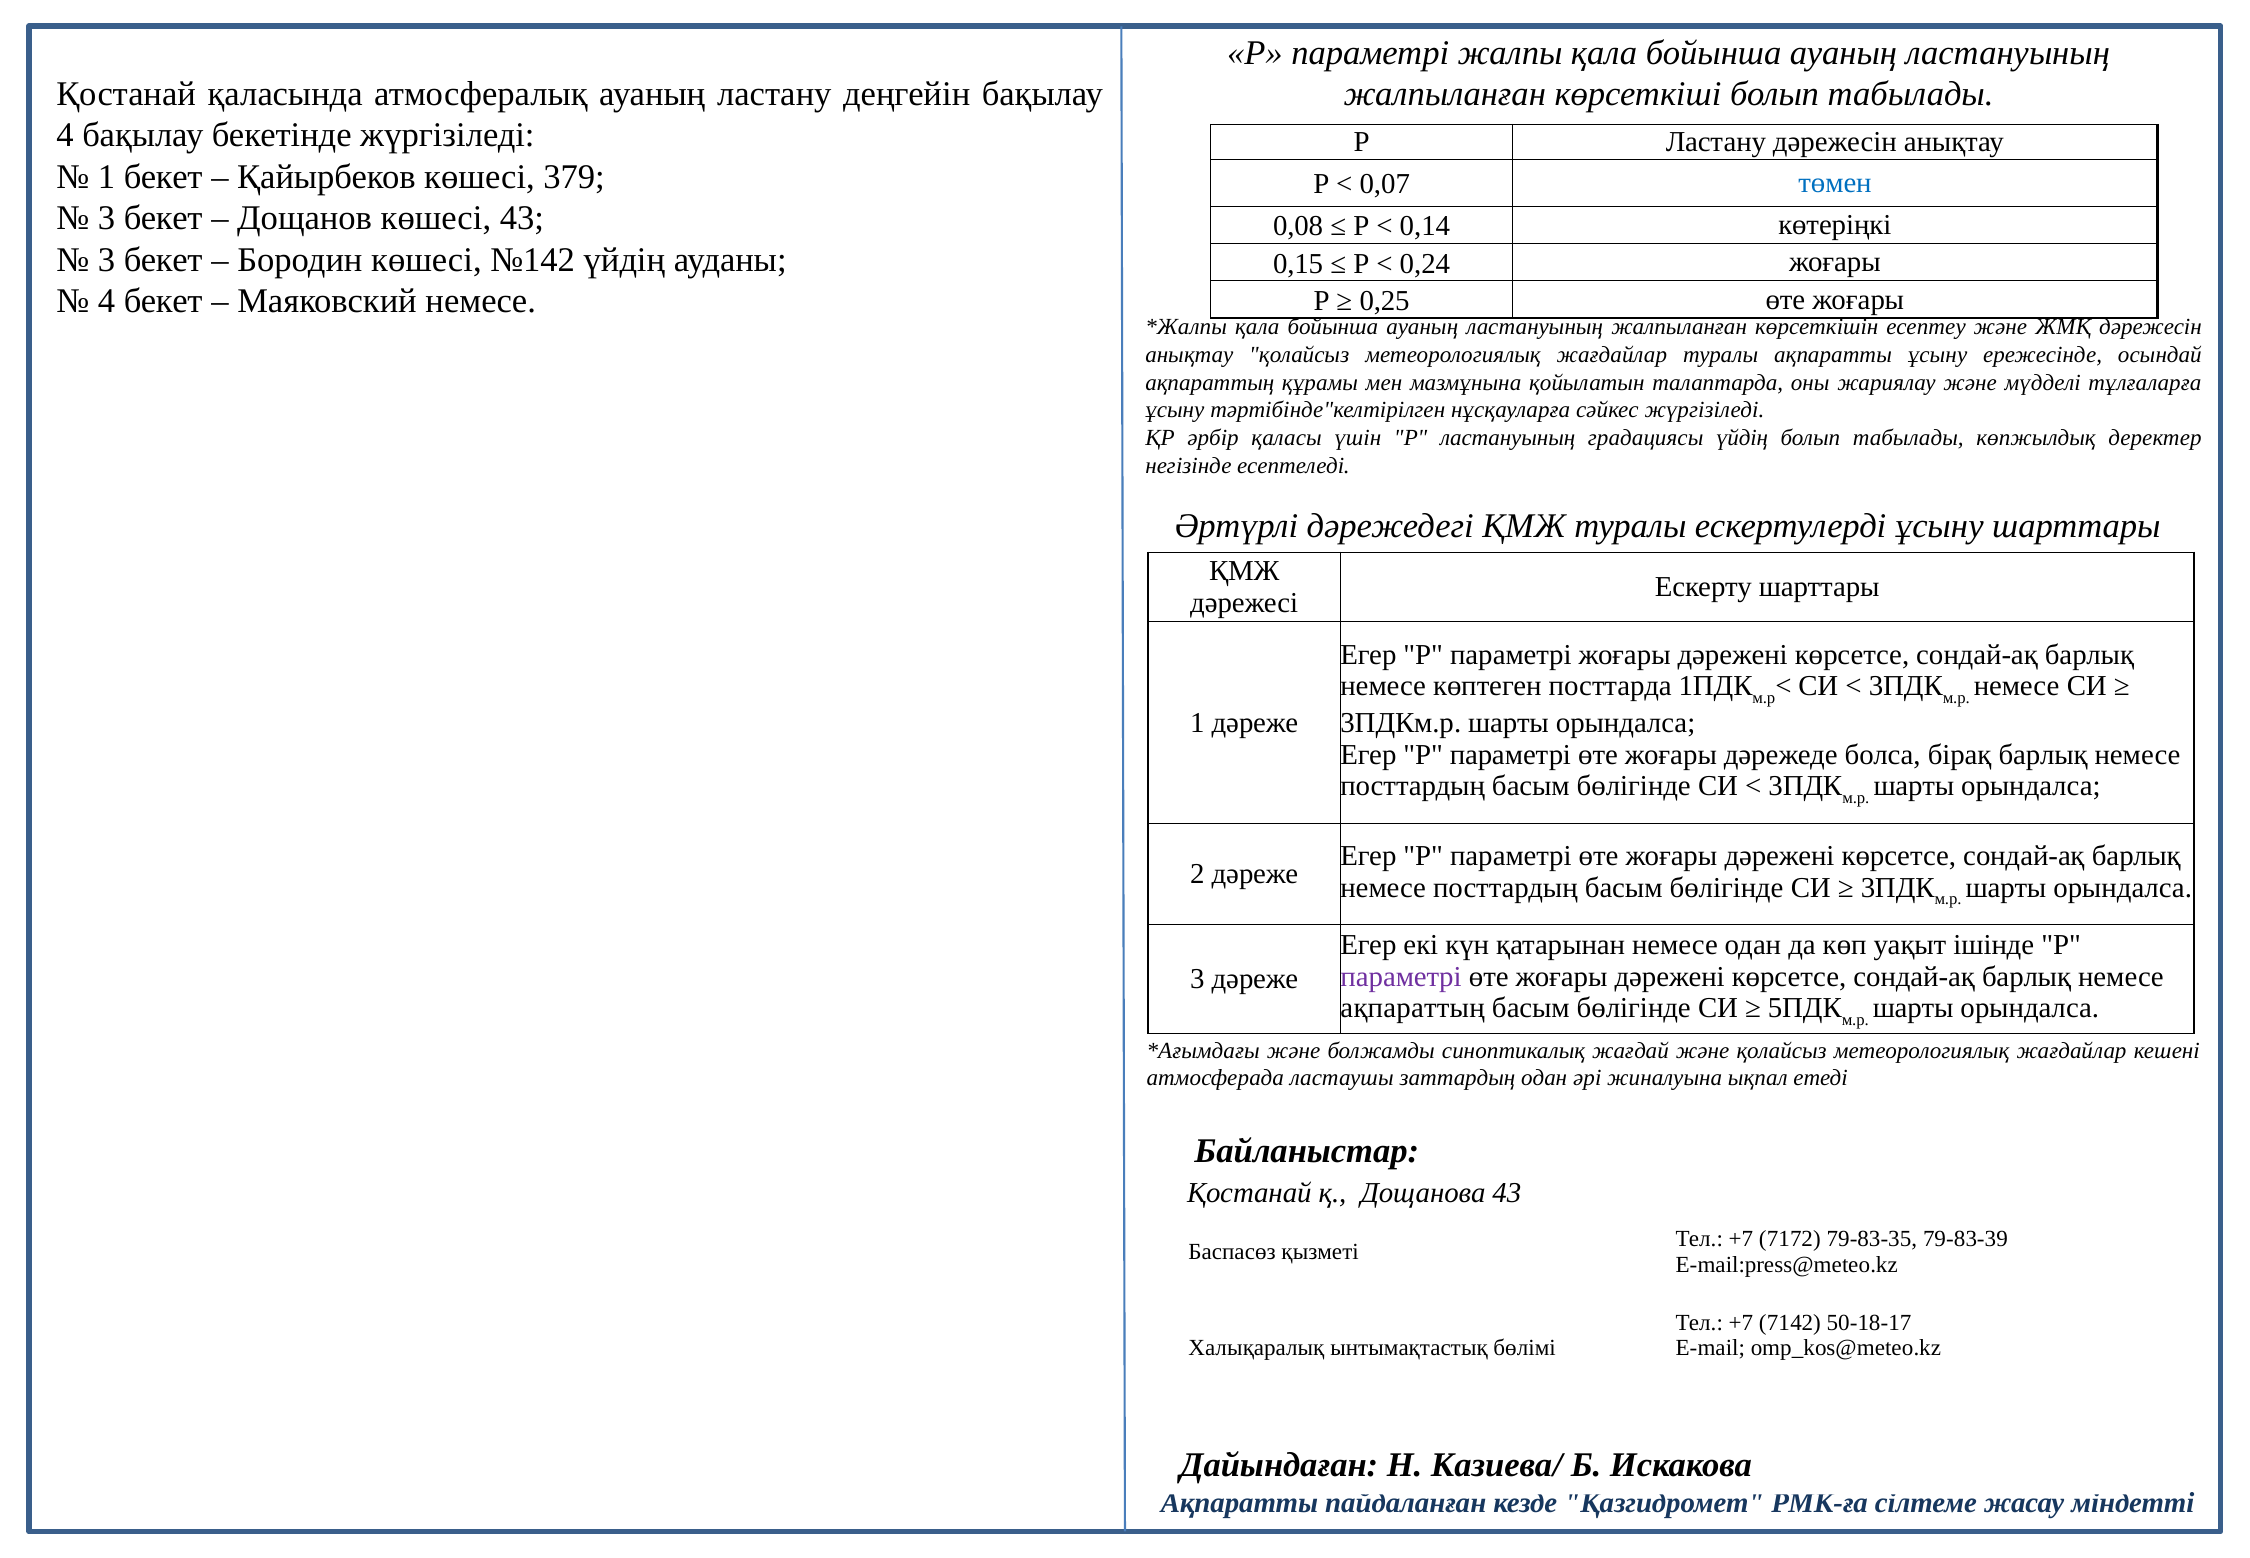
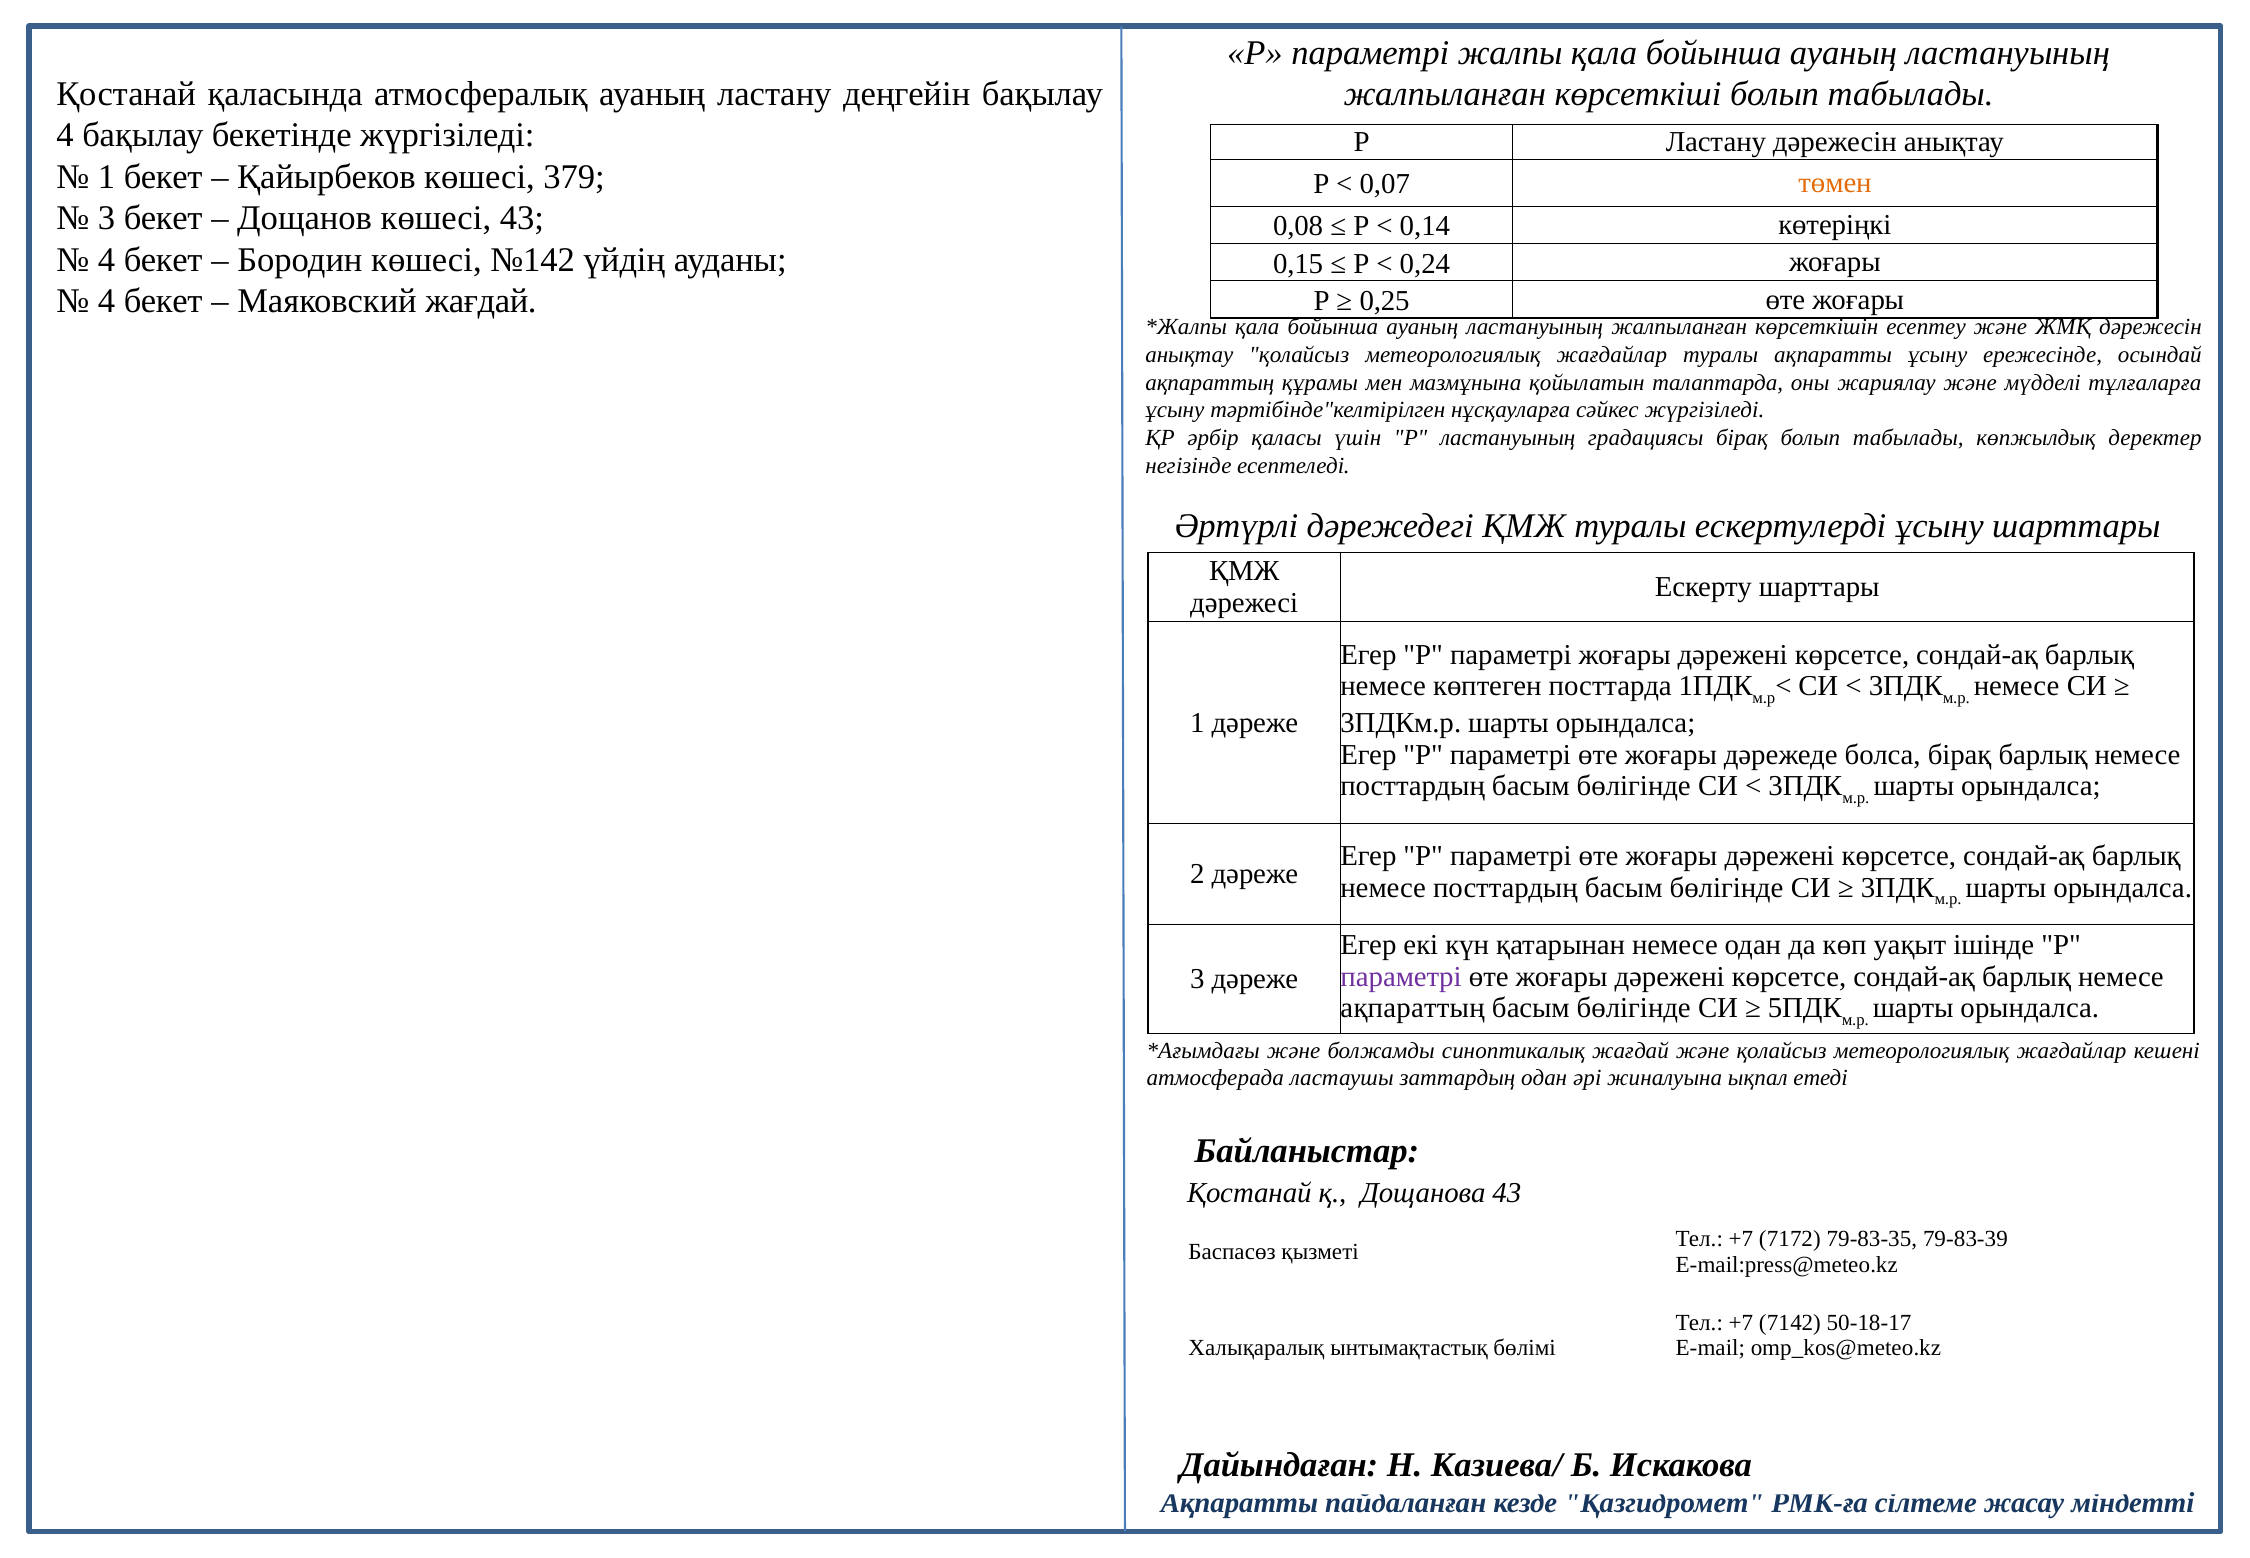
төмен colour: blue -> orange (1835, 183)
3: 3 -> 4 (107, 260)
Маяковский немесе: немесе -> жағдай (481, 301)
градациясы үйдің: үйдің -> бірақ (1742, 438)
